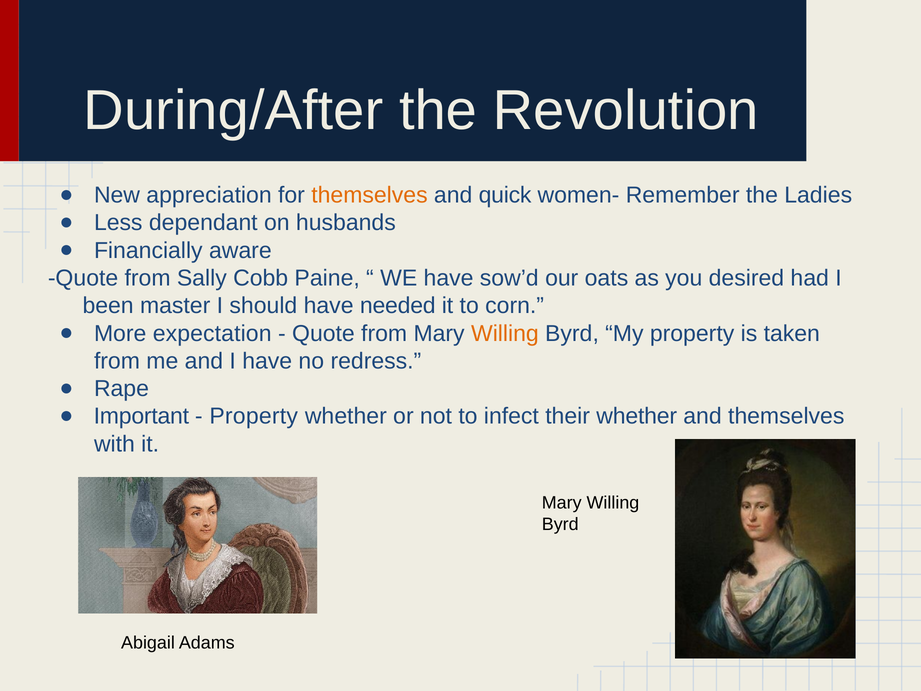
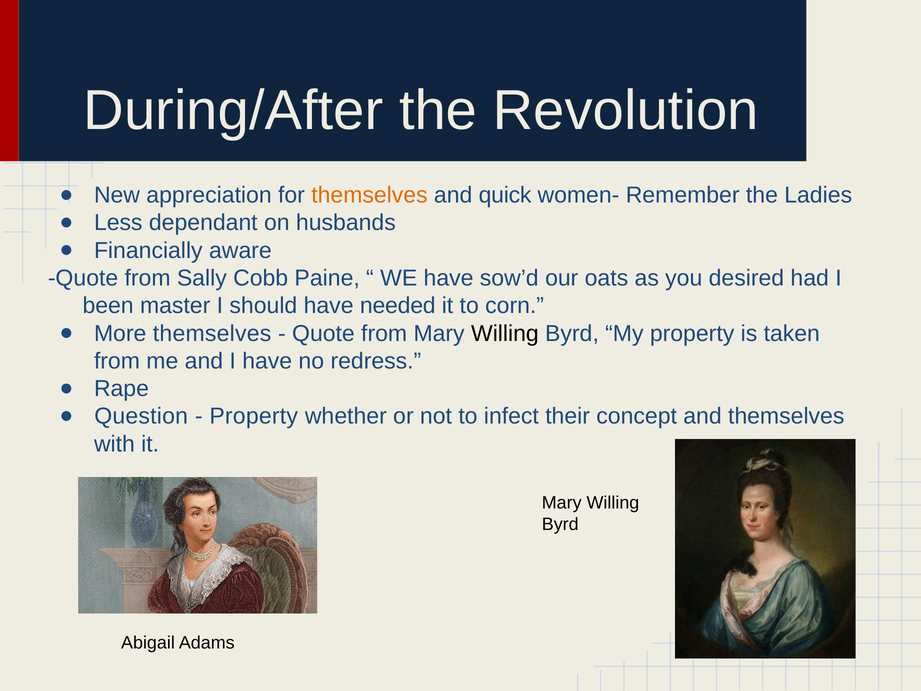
More expectation: expectation -> themselves (212, 333)
Willing colour: orange -> black (505, 333)
Important: Important -> Question (141, 416)
their whether: whether -> concept (637, 416)
